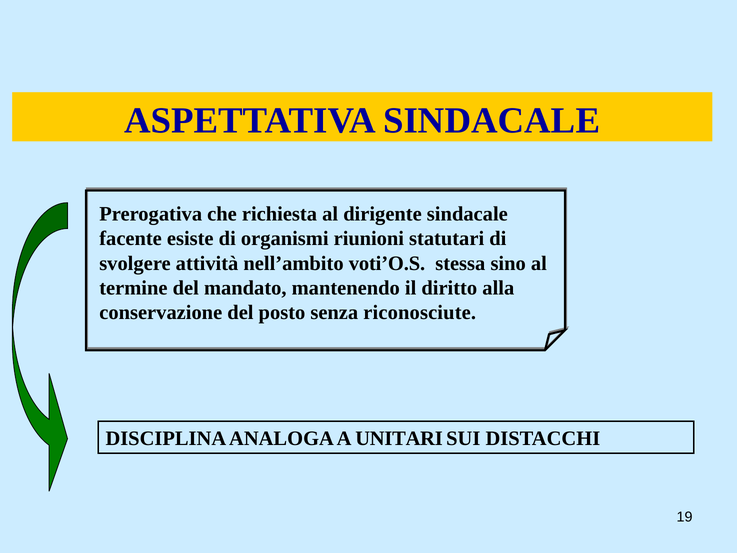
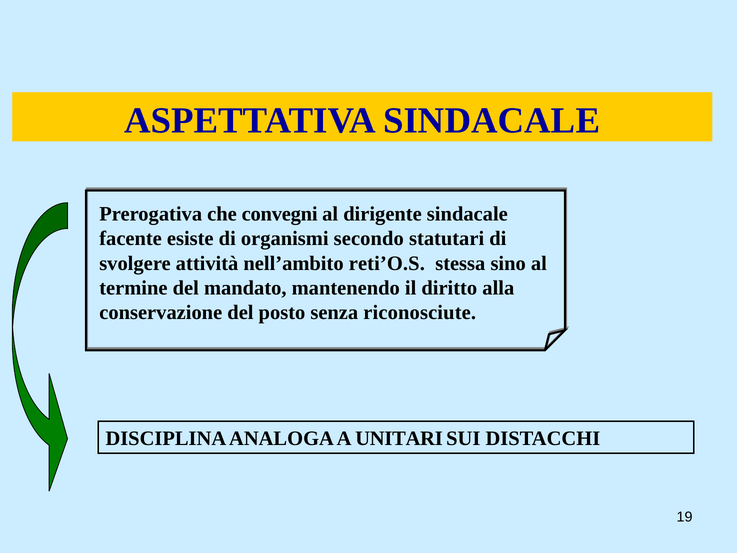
richiesta: richiesta -> convegni (280, 214)
riunioni: riunioni -> secondo (369, 239)
voti’O.S: voti’O.S -> reti’O.S (387, 263)
